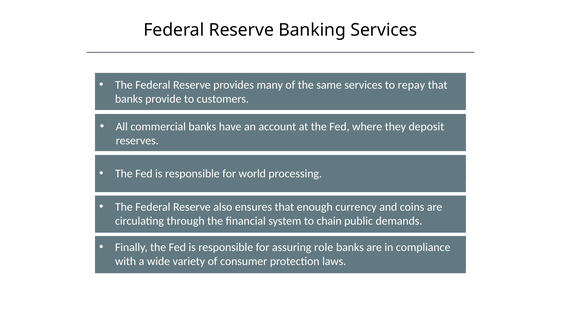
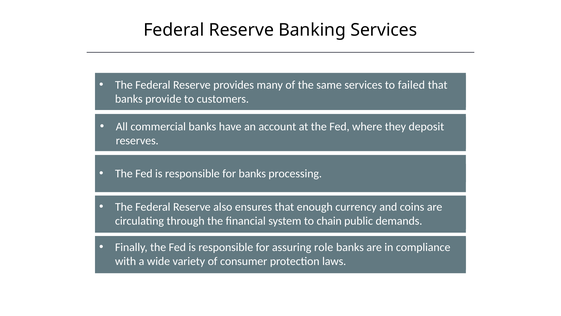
repay: repay -> failed (411, 85)
for world: world -> banks (252, 174)
